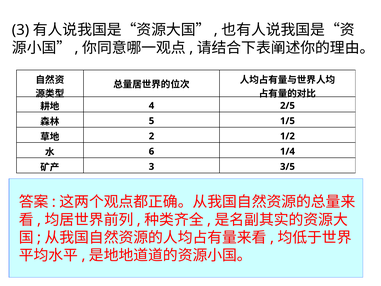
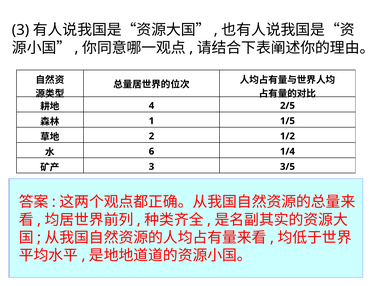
5: 5 -> 1 (151, 121)
